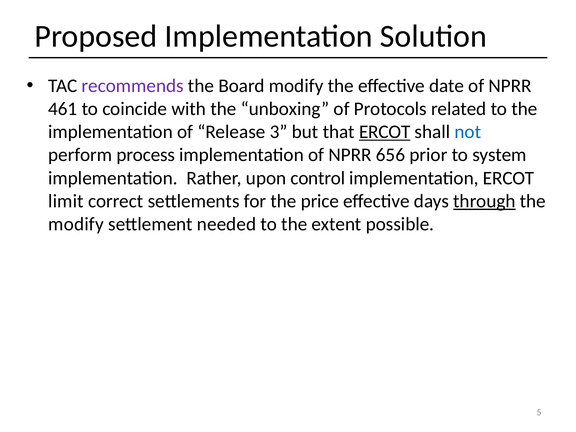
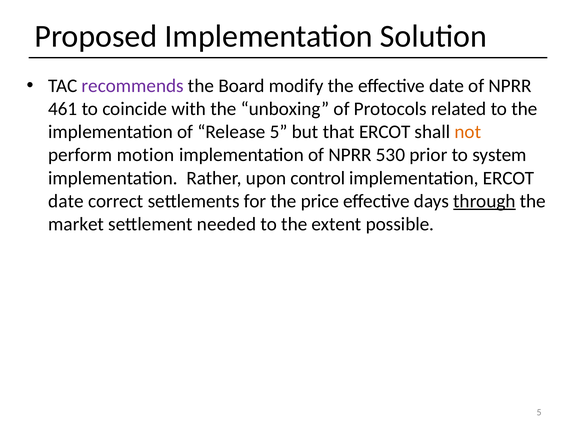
Release 3: 3 -> 5 (279, 132)
ERCOT underline: present -> none (385, 132)
not colour: blue -> orange (468, 132)
process: process -> motion (146, 155)
656: 656 -> 530 (390, 155)
limit: limit -> date (66, 201)
modify: modify -> market (76, 224)
